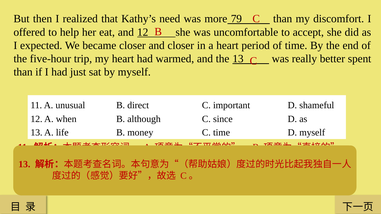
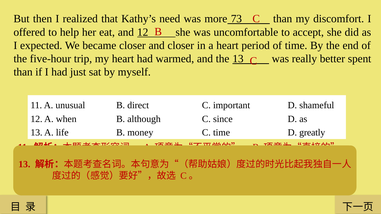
79: 79 -> 73 (236, 19)
D myself: myself -> greatly (312, 133)
